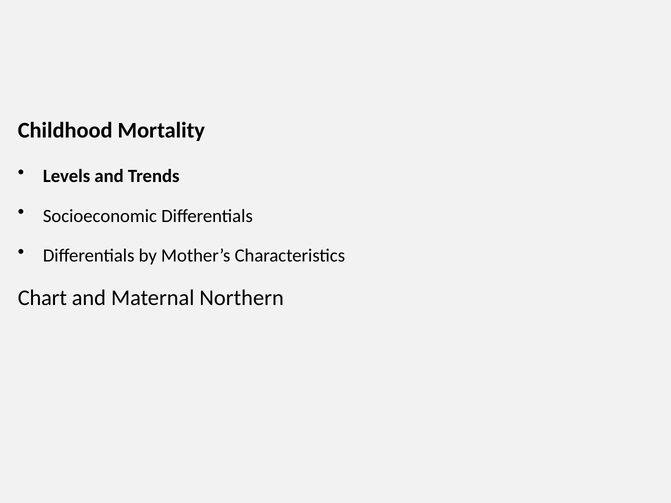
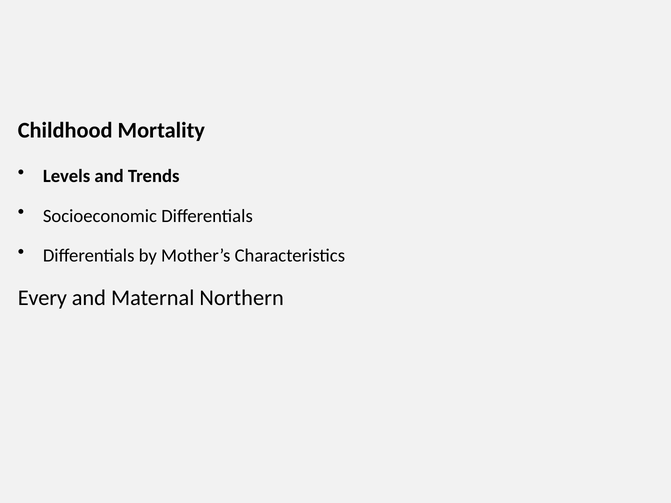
Chart: Chart -> Every (42, 298)
